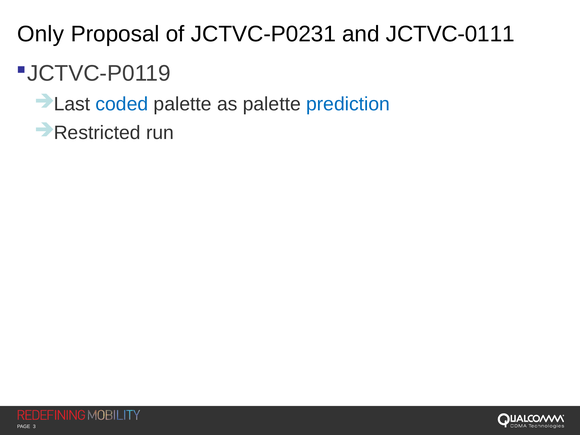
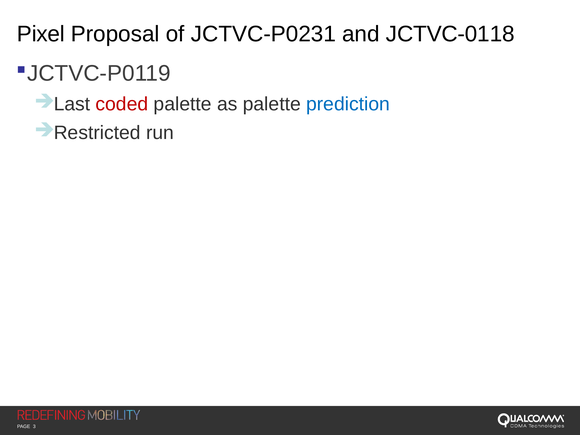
Only: Only -> Pixel (41, 34)
JCTVC-0111: JCTVC-0111 -> JCTVC-0118 (450, 34)
coded colour: blue -> red (122, 104)
